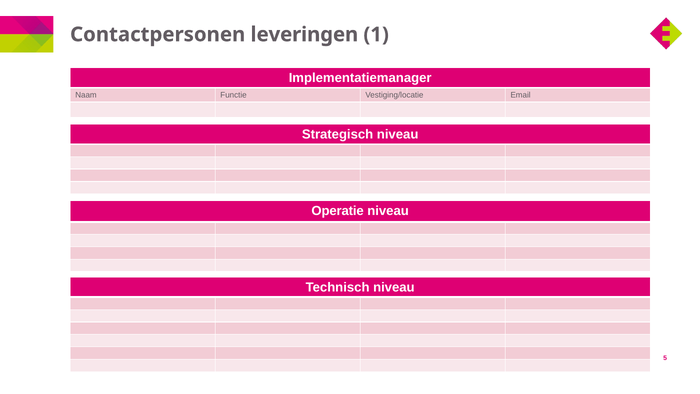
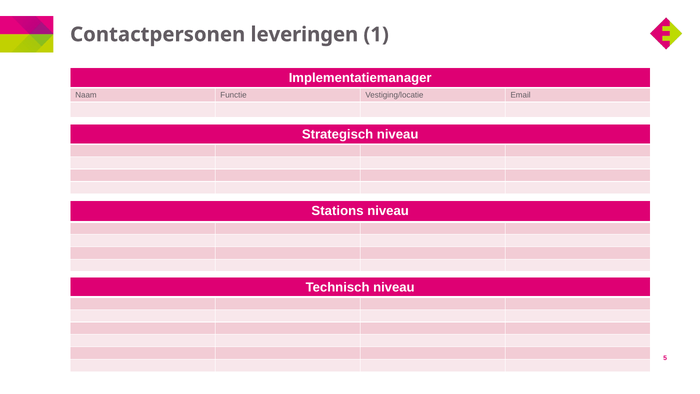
Operatie: Operatie -> Stations (338, 211)
